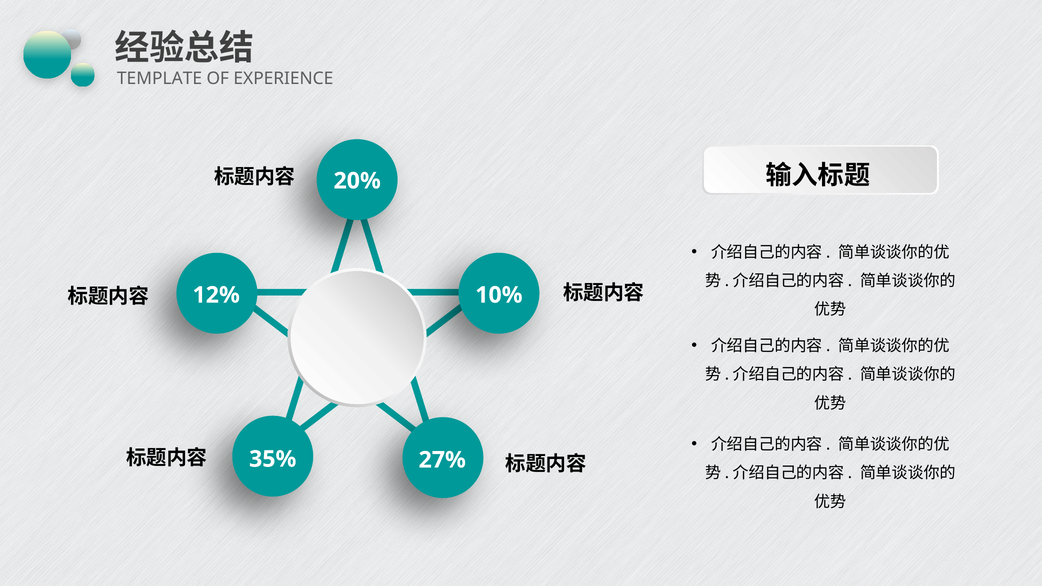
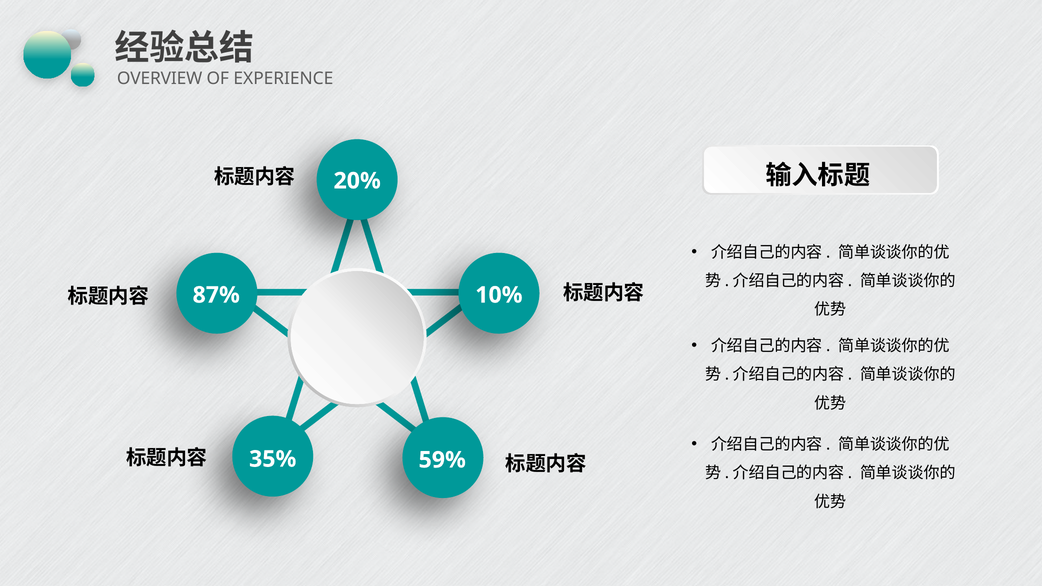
TEMPLATE: TEMPLATE -> OVERVIEW (160, 79)
12%: 12% -> 87% (216, 295)
27%: 27% -> 59% (442, 460)
